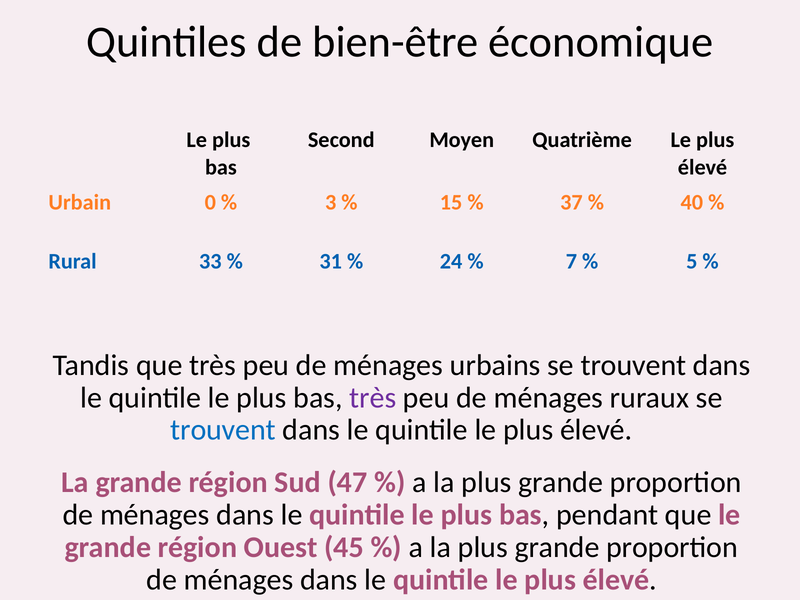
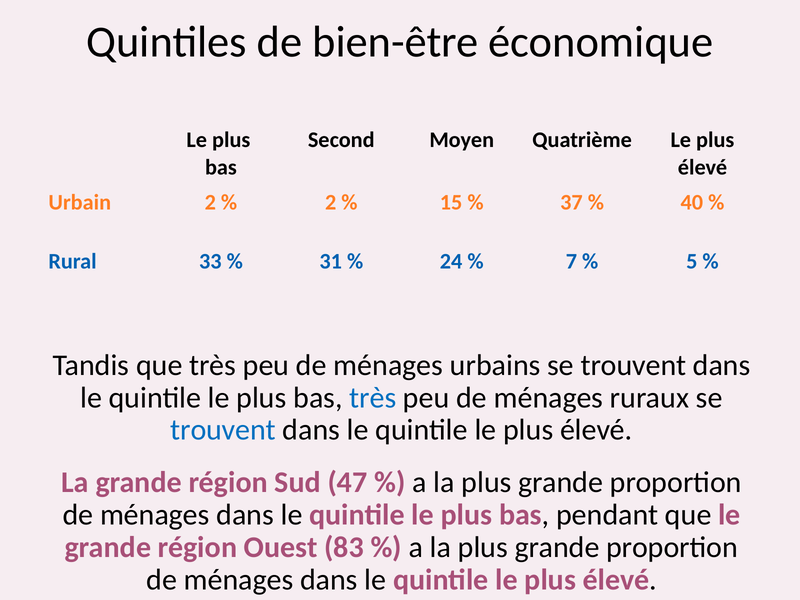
Urbain 0: 0 -> 2 (210, 203)
3: 3 -> 2 (331, 203)
très colour: purple -> blue (373, 398)
45: 45 -> 83 (344, 547)
